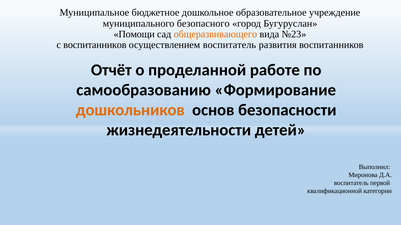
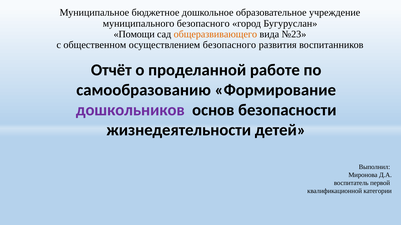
с воспитанников: воспитанников -> общественном (95, 45)
осуществлением воспитатель: воспитатель -> безопасного (229, 45)
дошкольников colour: orange -> purple (130, 110)
